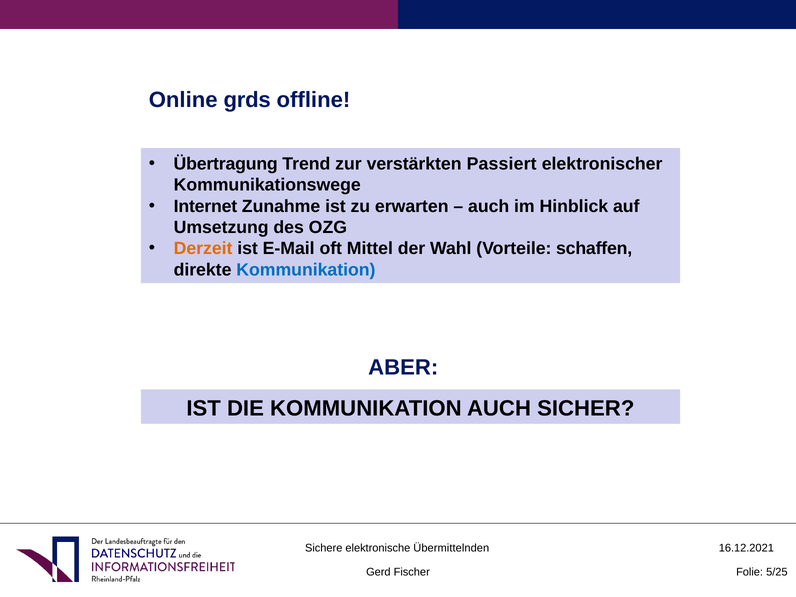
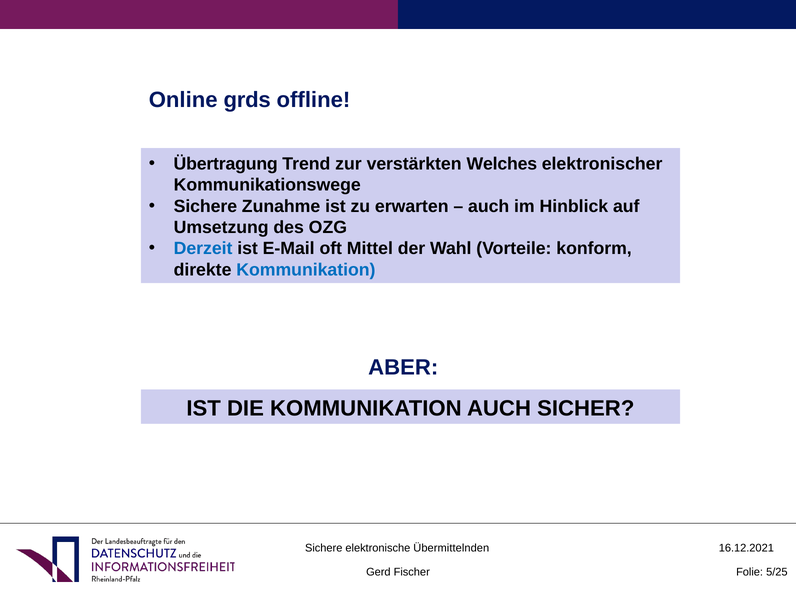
Passiert: Passiert -> Welches (502, 164)
Internet: Internet -> Sichere (205, 206)
Derzeit colour: orange -> blue (203, 249)
schaffen: schaffen -> konform (594, 249)
